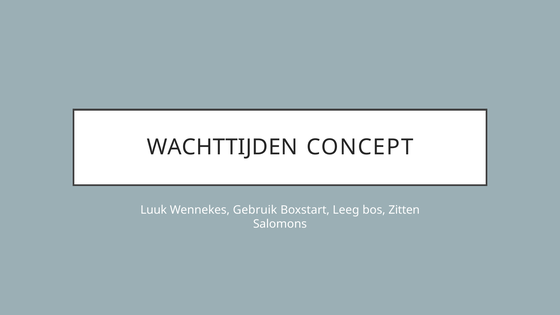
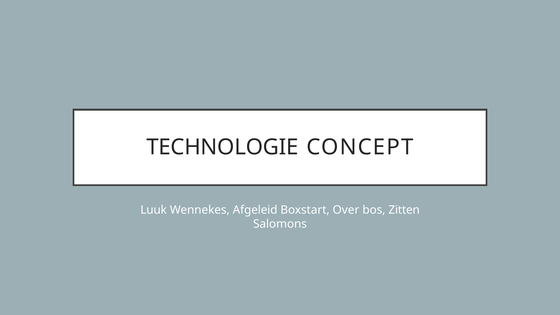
WACHTTIJDEN: WACHTTIJDEN -> TECHNOLOGIE (222, 147)
Gebruik: Gebruik -> Afgeleid (255, 210)
Leeg: Leeg -> Over (346, 210)
